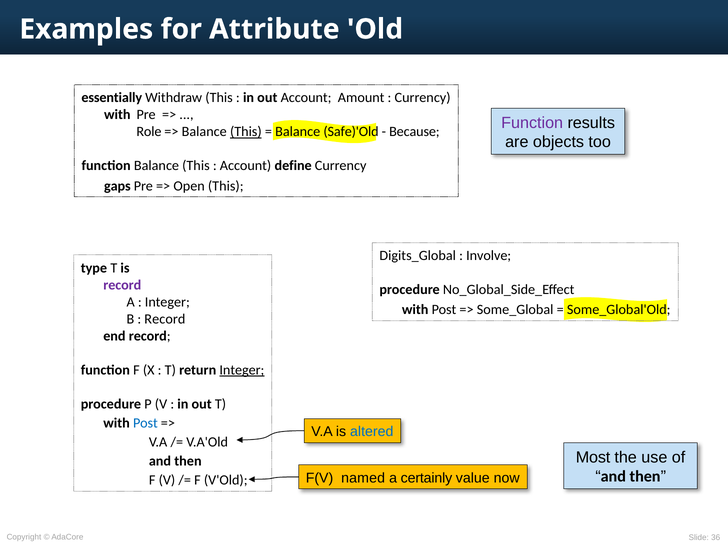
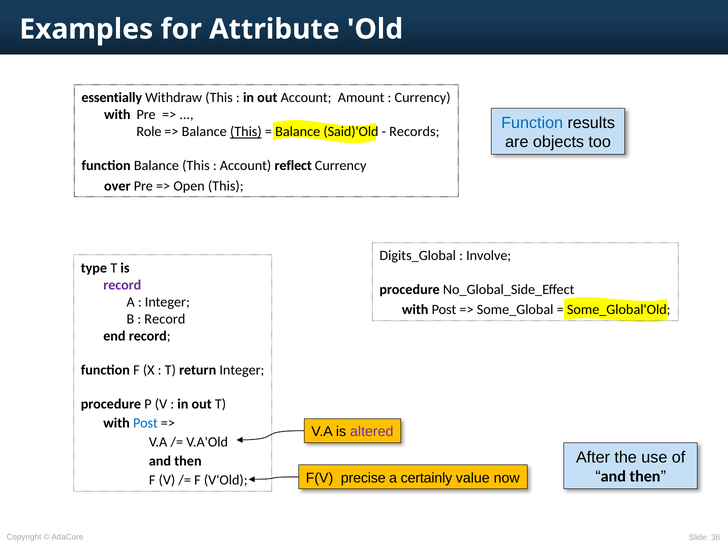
Function colour: purple -> blue (532, 123)
Safe)'Old: Safe)'Old -> Said)'Old (351, 132)
Because: Because -> Records (414, 132)
define: define -> reflect (293, 166)
gaps: gaps -> over (117, 186)
Integer underline: present -> none (242, 370)
altered colour: blue -> purple (372, 432)
Most: Most -> After (593, 457)
named: named -> precise (363, 478)
